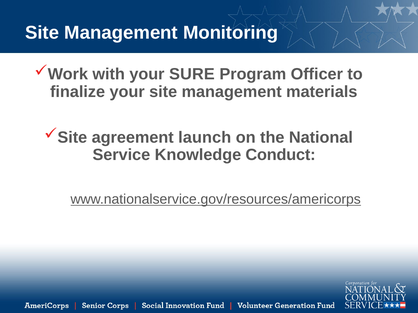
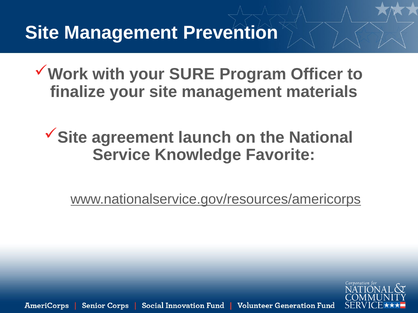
Monitoring: Monitoring -> Prevention (231, 33)
Conduct: Conduct -> Favorite (280, 155)
